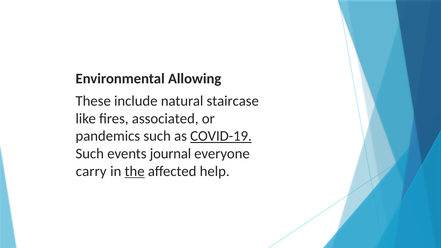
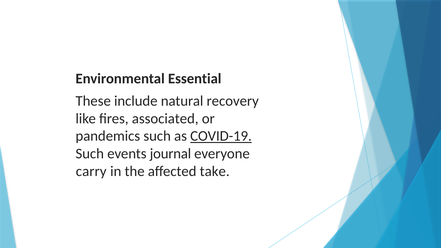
Allowing: Allowing -> Essential (195, 79)
staircase: staircase -> recovery (233, 101)
the underline: present -> none (135, 171)
help: help -> take (215, 171)
